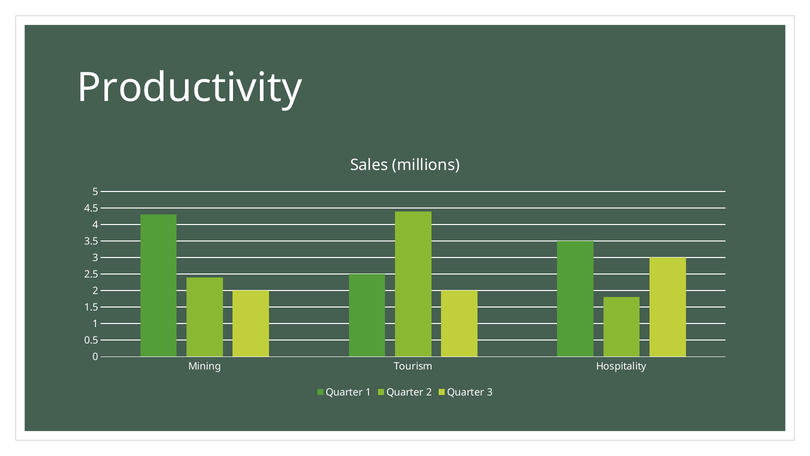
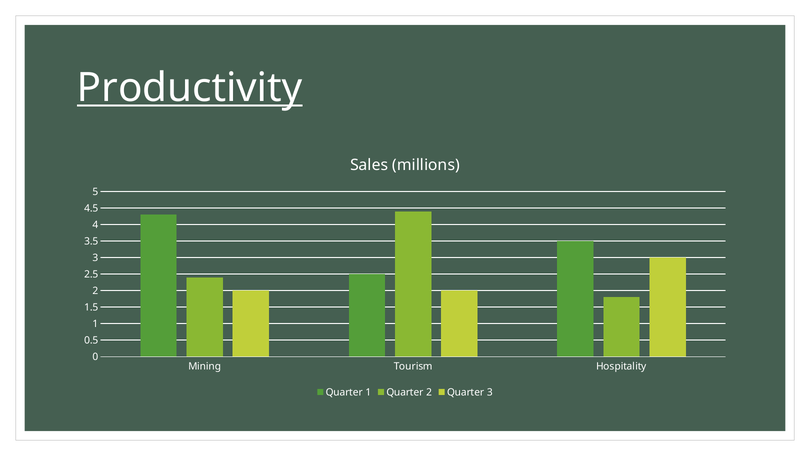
Productivity underline: none -> present (190, 88)
